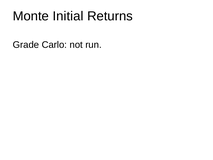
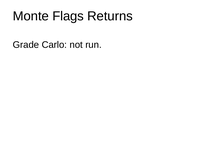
Initial: Initial -> Flags (68, 16)
